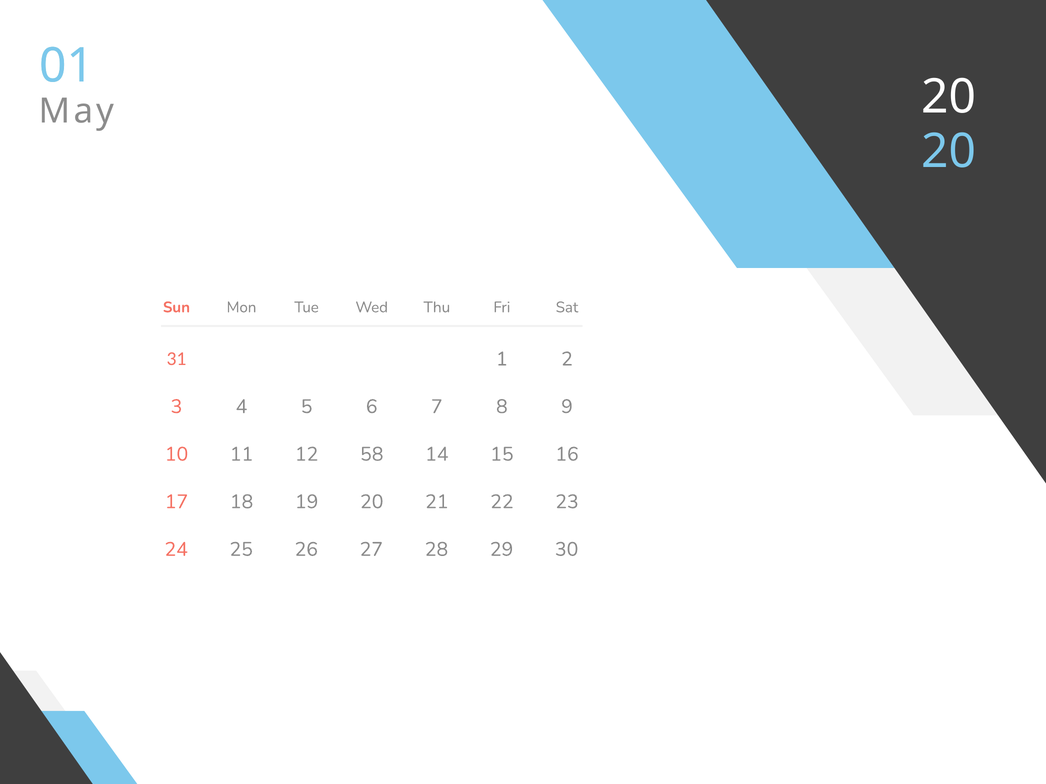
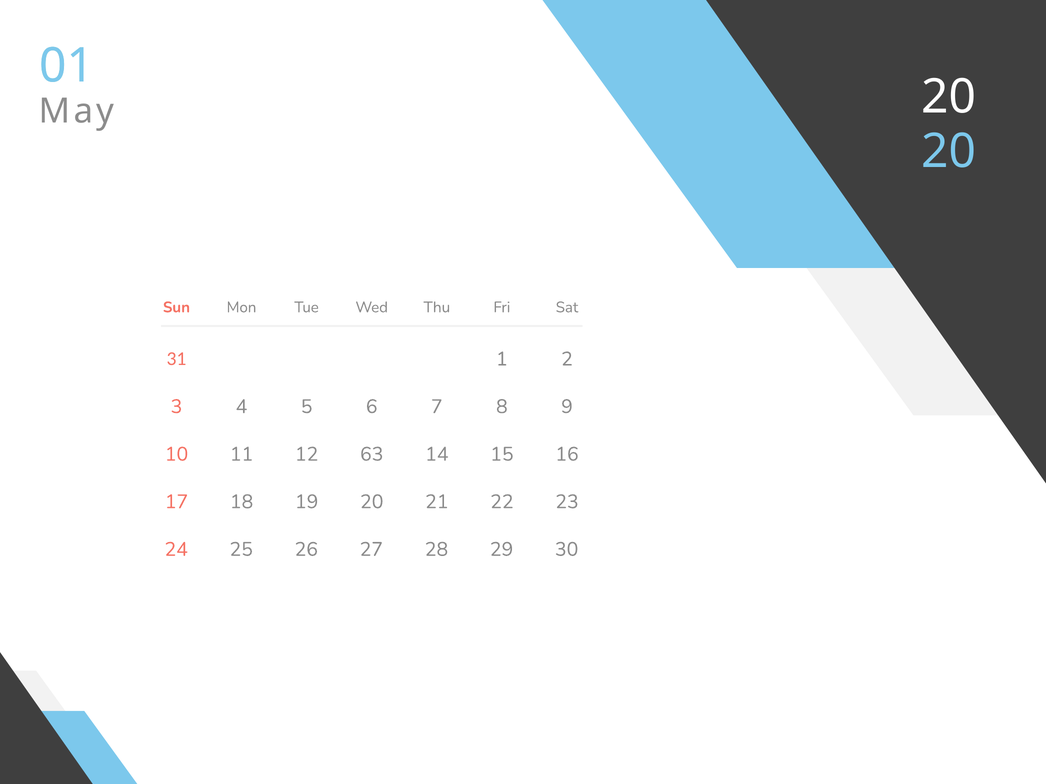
58: 58 -> 63 (372, 454)
